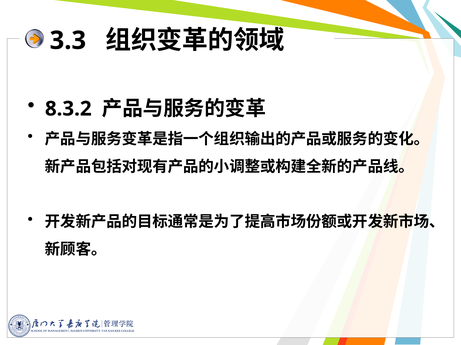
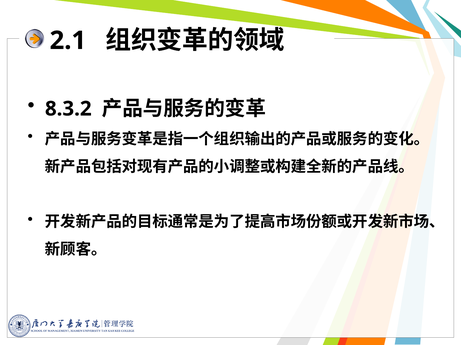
3.3: 3.3 -> 2.1 (68, 41)
